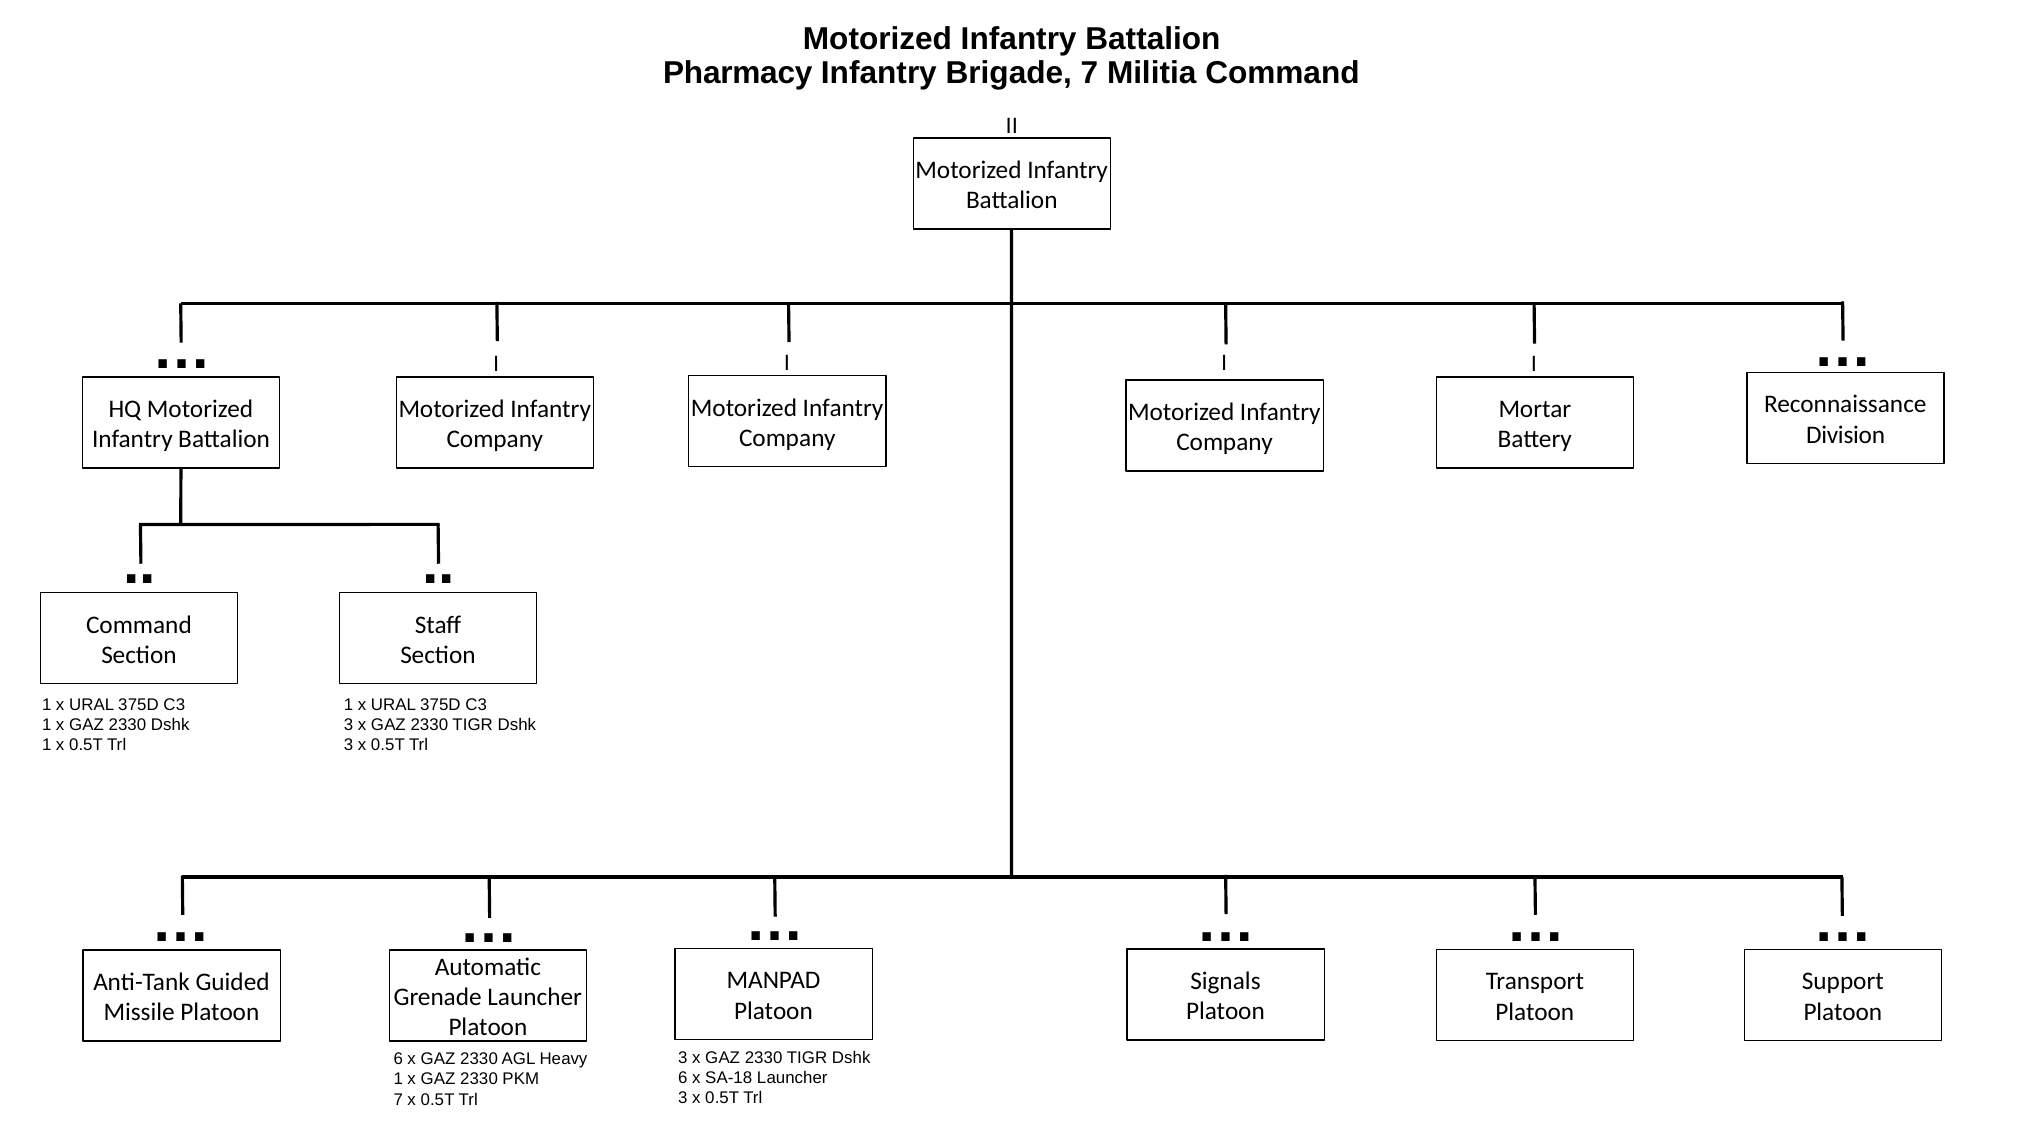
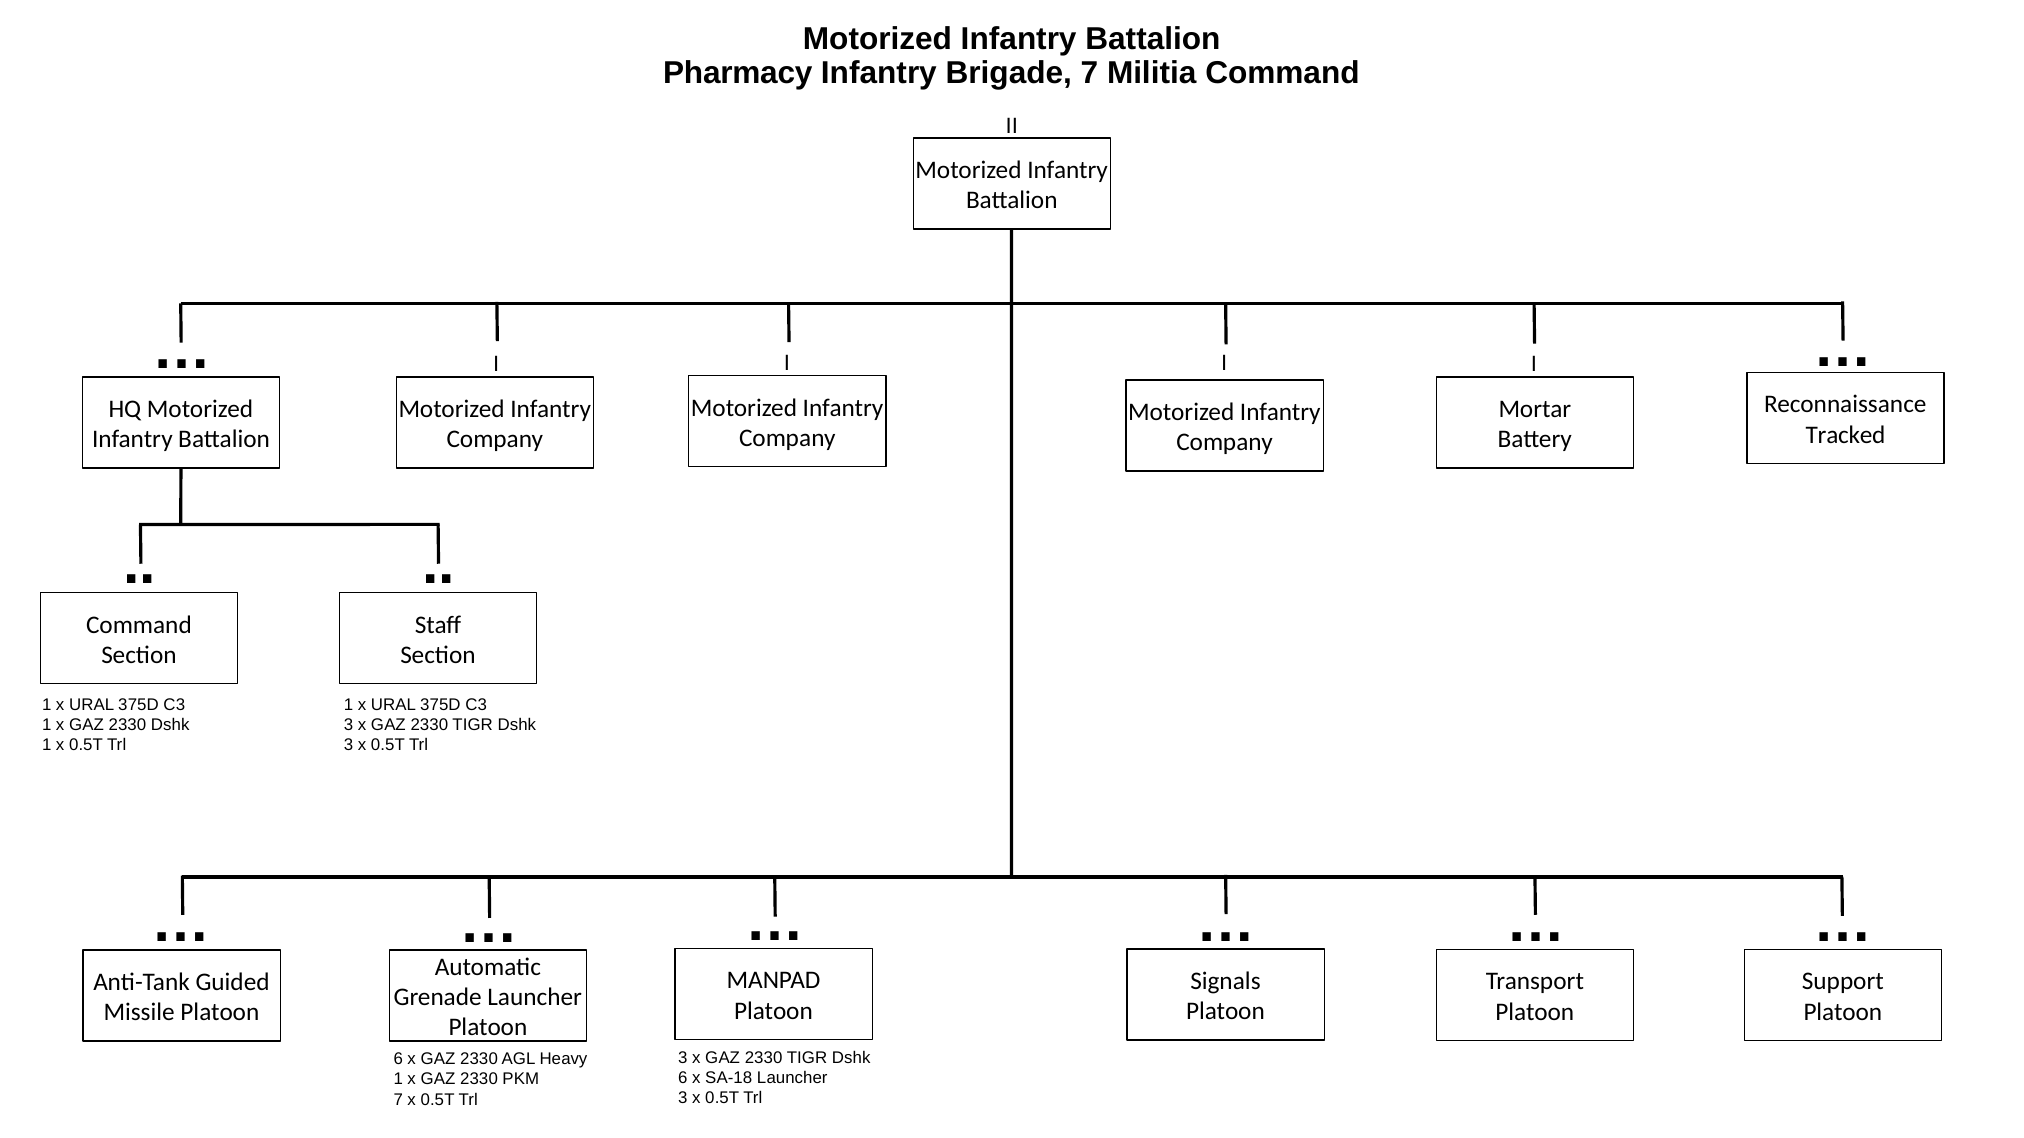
Division: Division -> Tracked (1846, 435)
